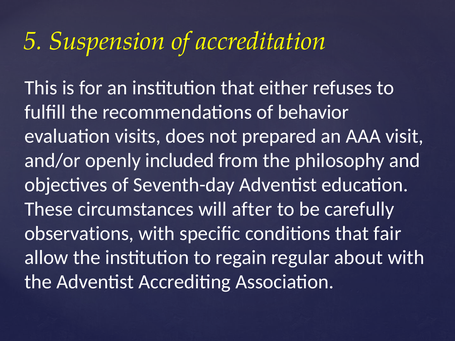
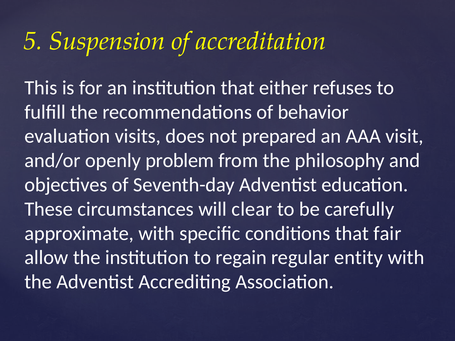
included: included -> problem (180, 161)
after: after -> clear (252, 209)
observations: observations -> approximate (79, 234)
about: about -> entity (359, 258)
